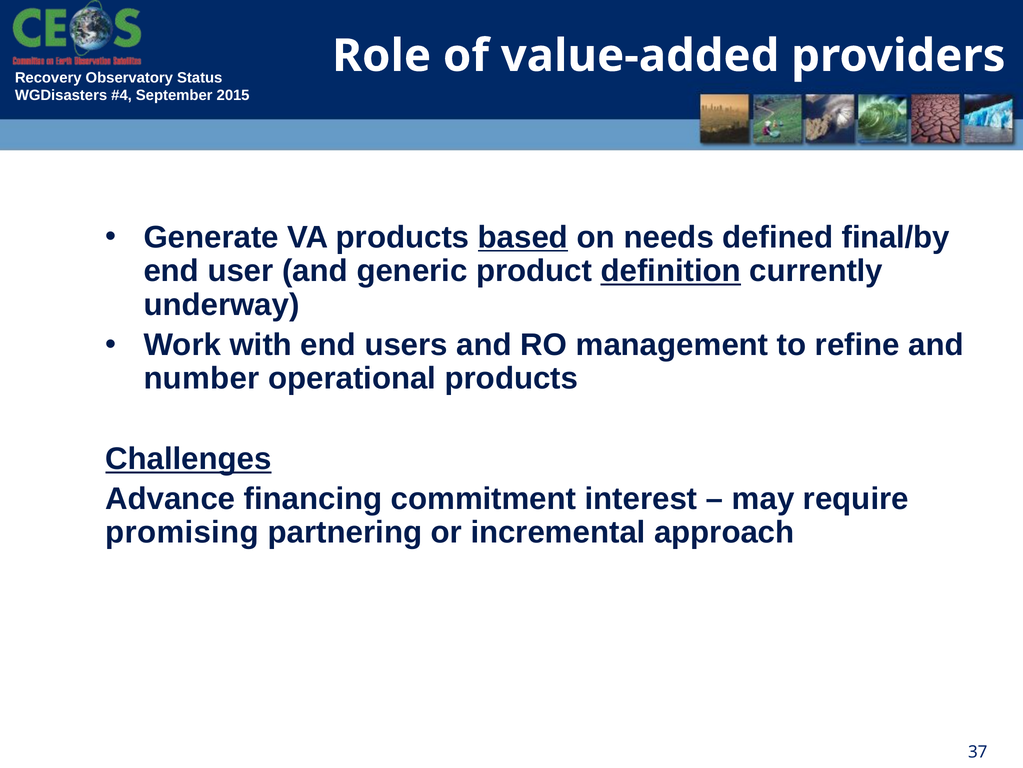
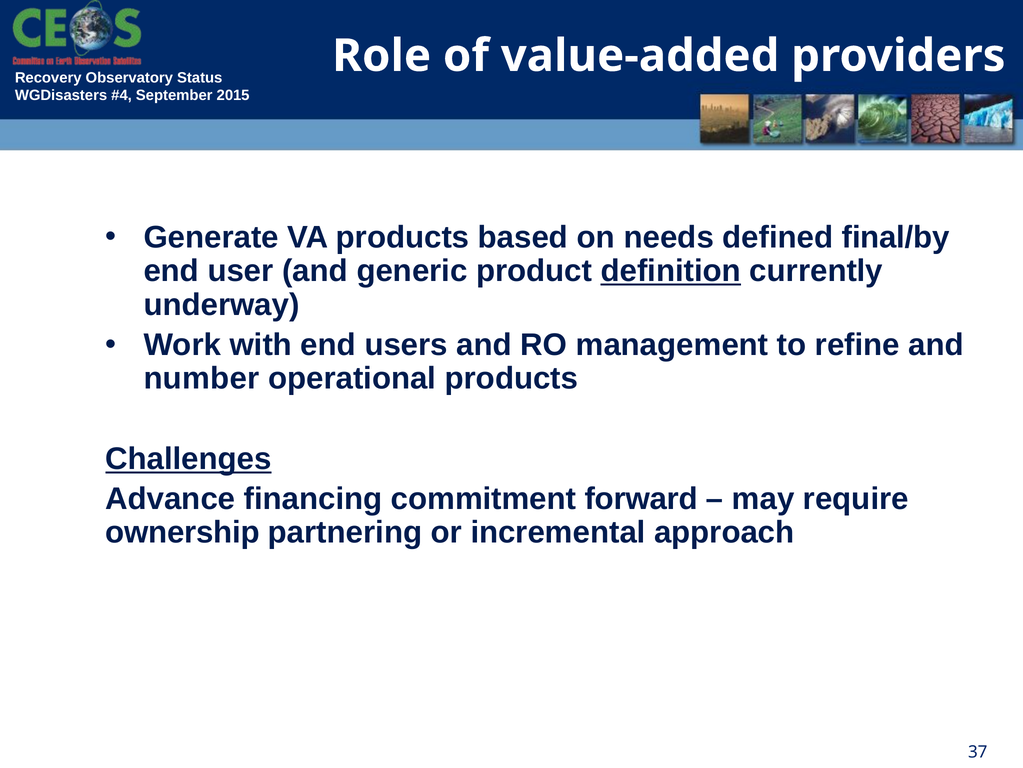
based underline: present -> none (523, 237)
interest: interest -> forward (641, 498)
promising: promising -> ownership (182, 532)
